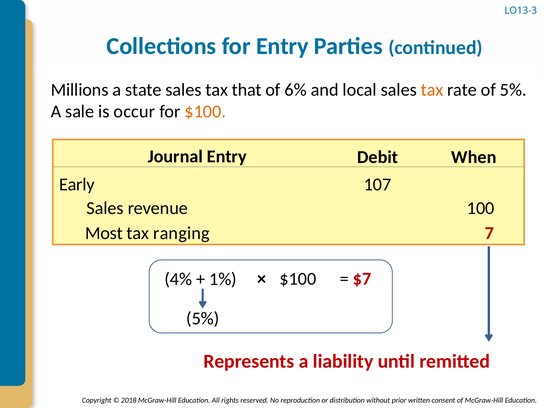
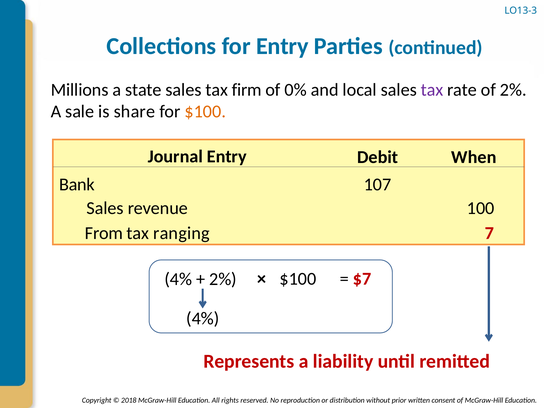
that: that -> firm (247, 90)
6%: 6% -> 0% (296, 90)
tax colour: orange -> purple (432, 90)
of 5%: 5% -> 2% (513, 90)
occur: occur -> share (134, 112)
Early: Early -> Bank (77, 184)
Most: Most -> From (104, 233)
1%: 1% -> 2% (223, 279)
5%: 5% -> 4% (203, 318)
